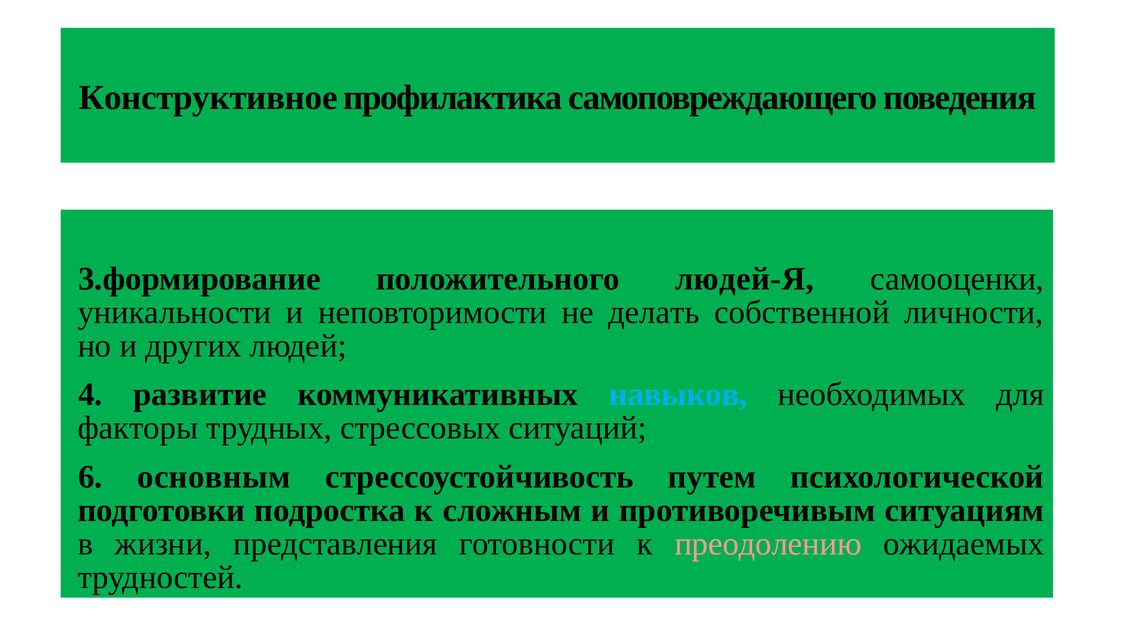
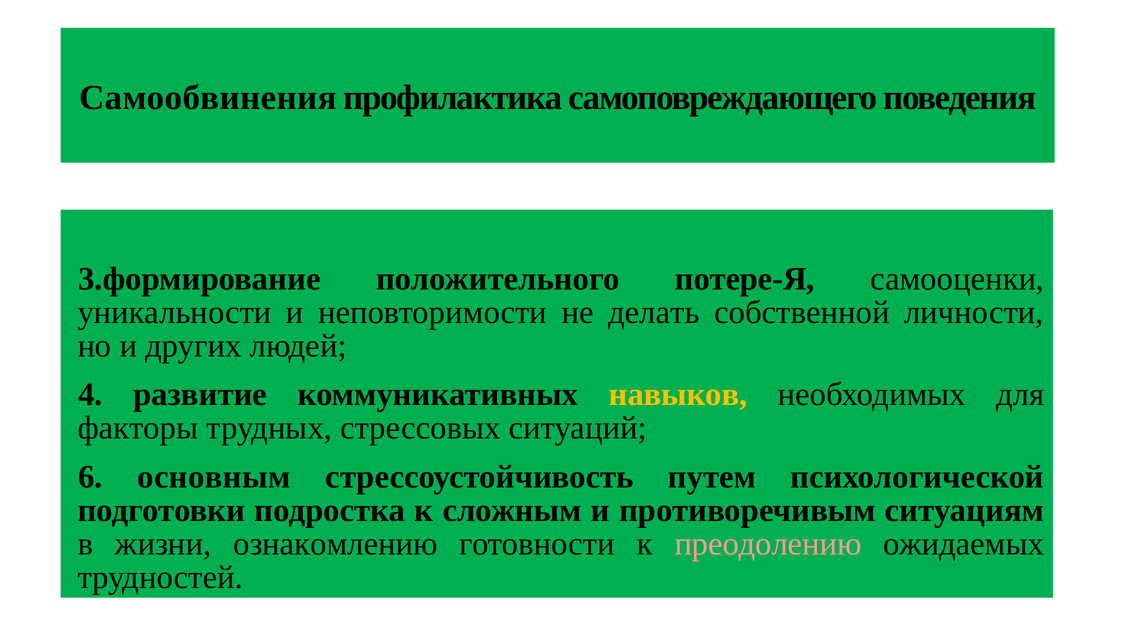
Конструктивное: Конструктивное -> Самообвинения (208, 98)
людей-Я: людей-Я -> потере-Я (745, 279)
навыков colour: light blue -> yellow (678, 394)
представления: представления -> ознакомлению (335, 544)
